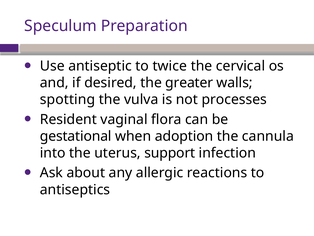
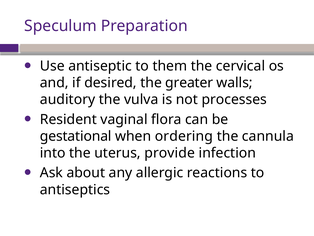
twice: twice -> them (170, 66)
spotting: spotting -> auditory (68, 99)
adoption: adoption -> ordering (184, 136)
support: support -> provide (170, 153)
